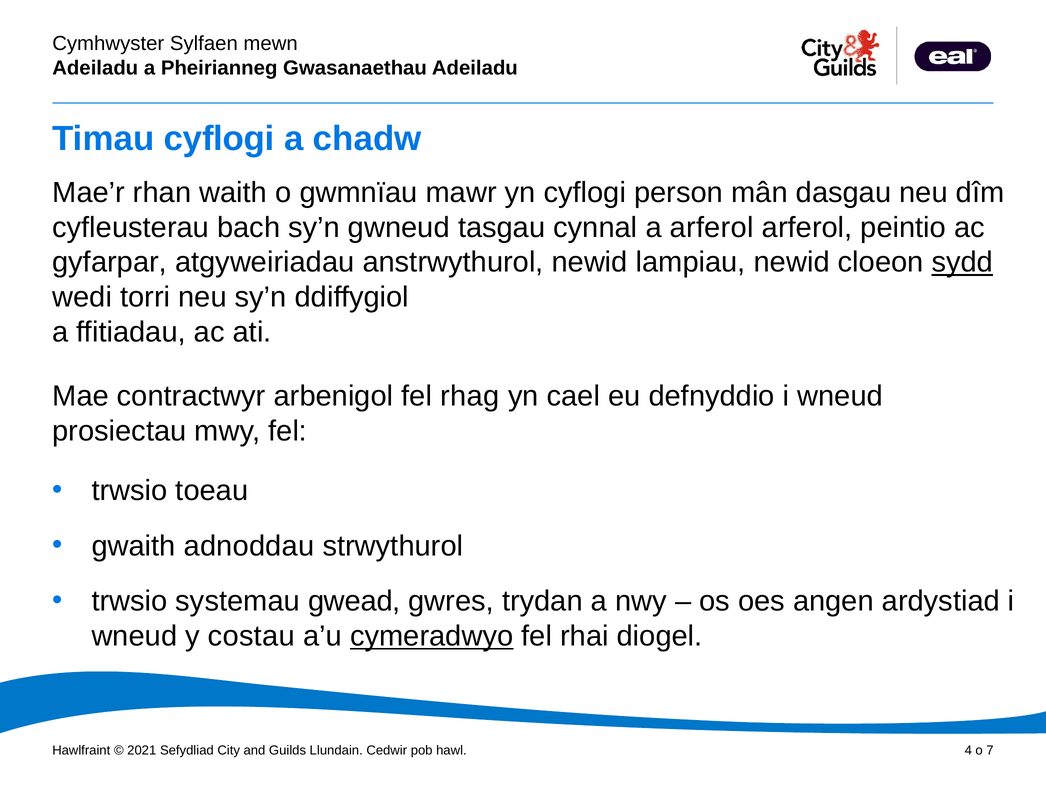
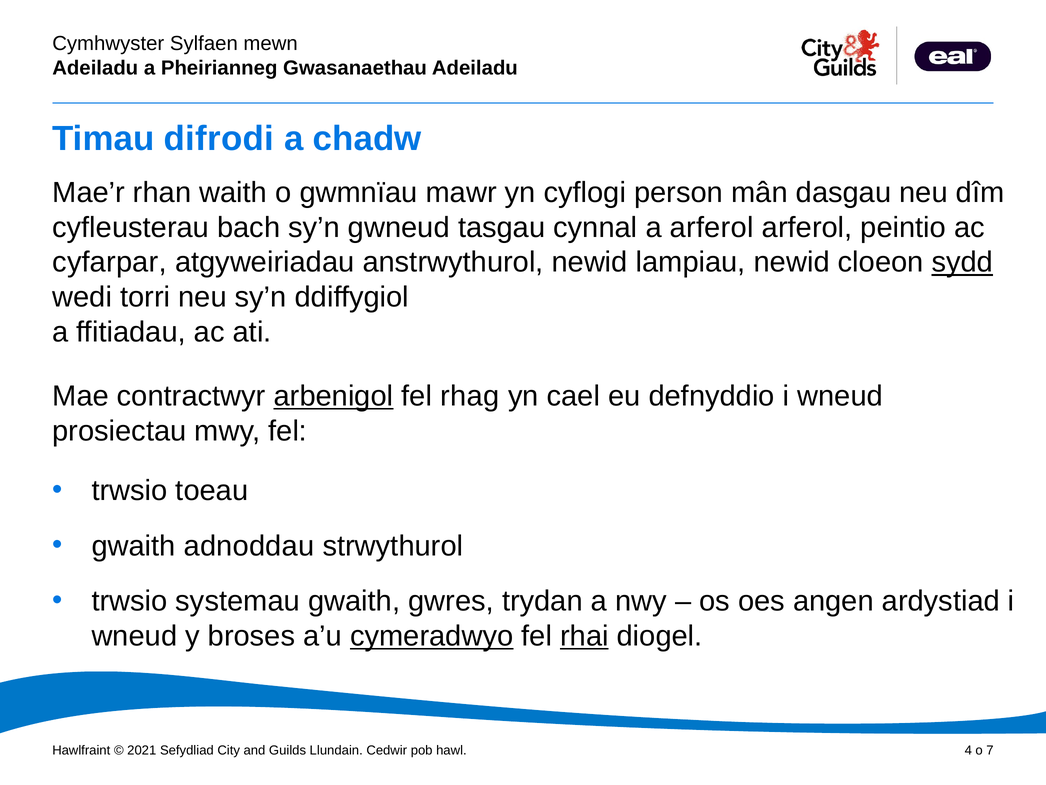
Timau cyflogi: cyflogi -> difrodi (219, 139)
gyfarpar: gyfarpar -> cyfarpar (110, 262)
arbenigol underline: none -> present (333, 396)
systemau gwead: gwead -> gwaith (354, 601)
costau: costau -> broses (251, 636)
rhai underline: none -> present (584, 636)
